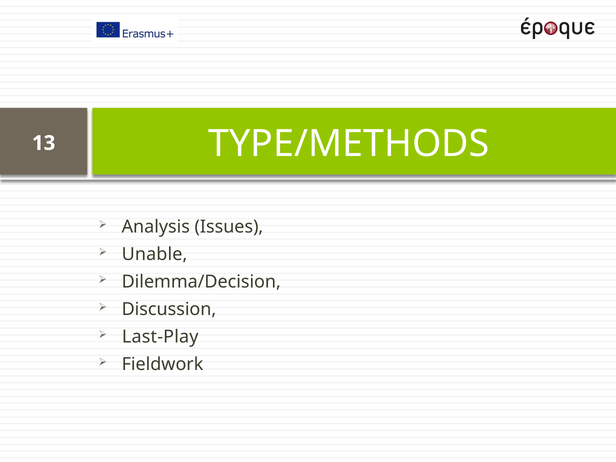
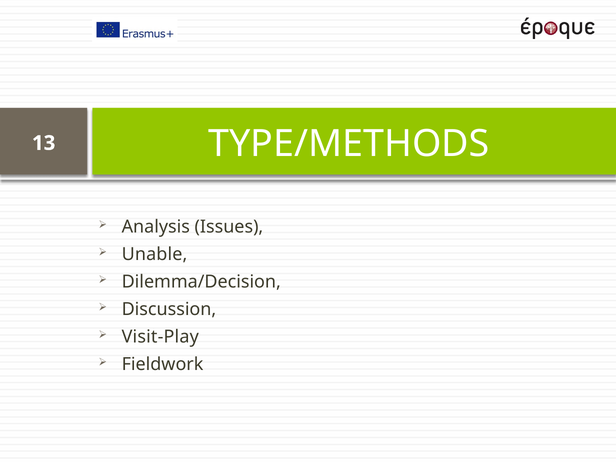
Last-Play: Last-Play -> Visit-Play (160, 337)
